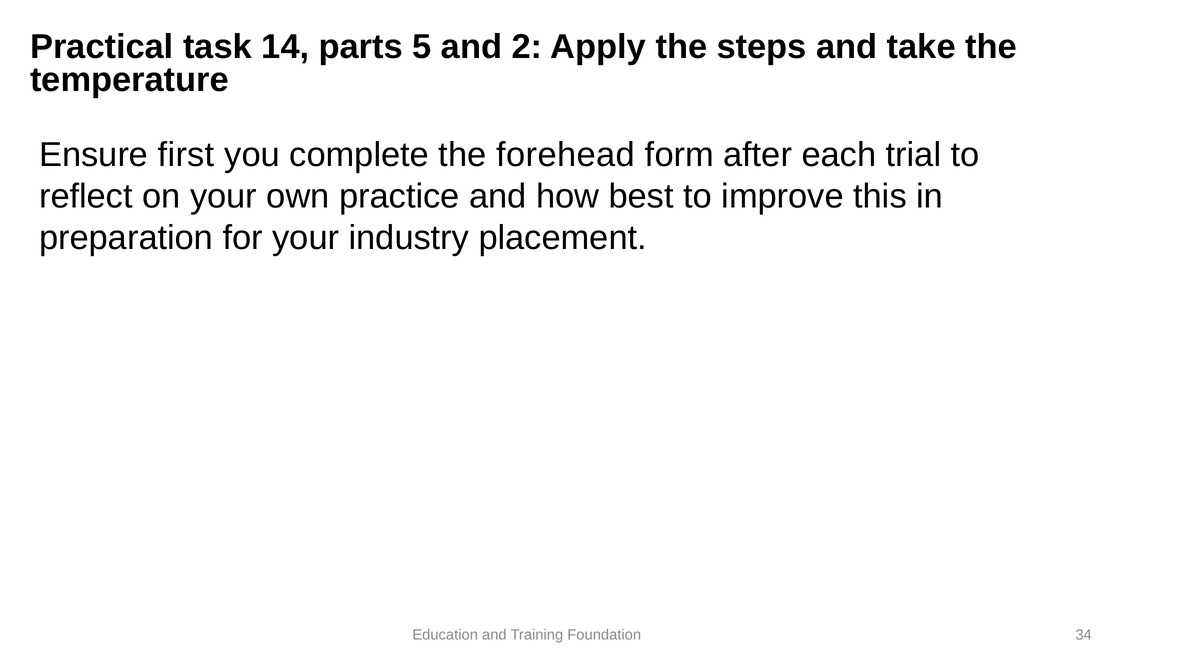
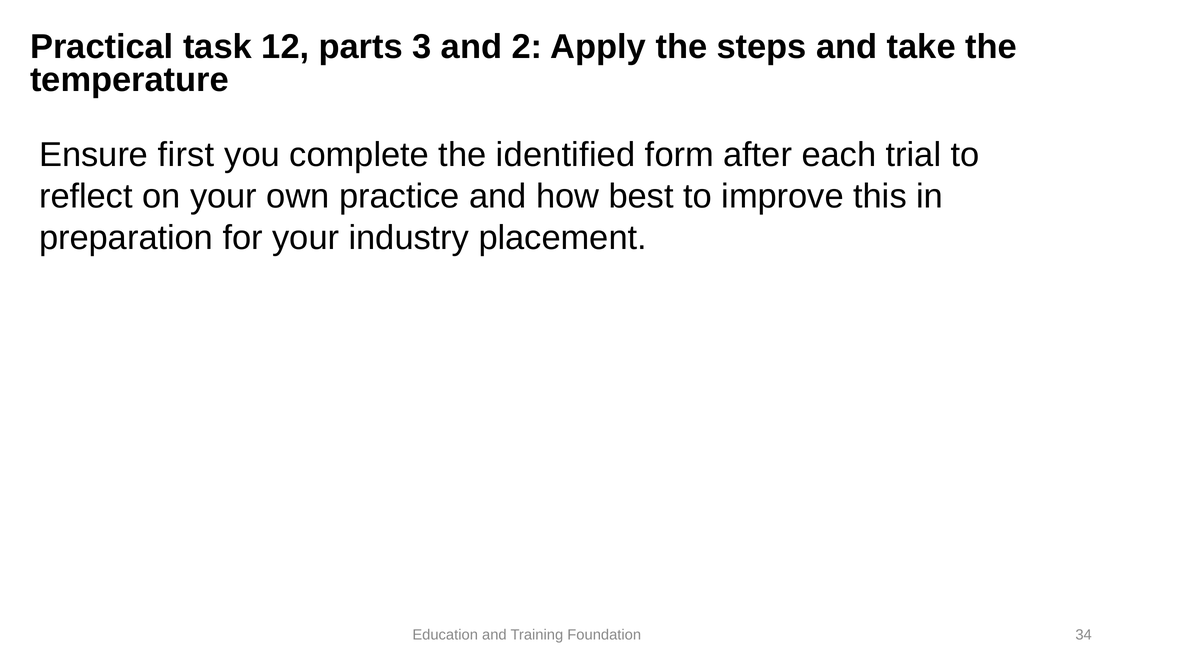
14: 14 -> 12 (285, 47)
5: 5 -> 3 (422, 47)
forehead: forehead -> identified (566, 155)
